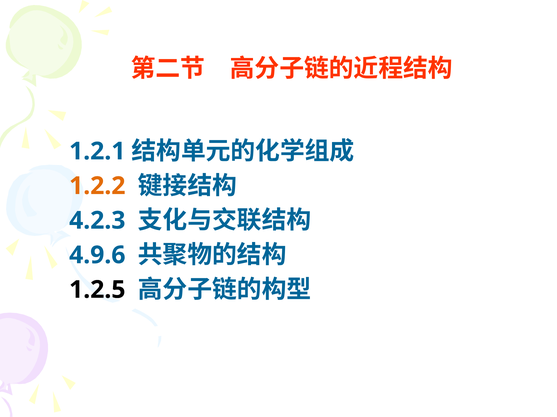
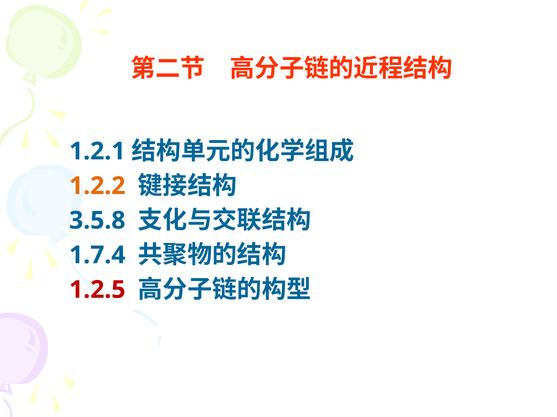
4.2.3: 4.2.3 -> 3.5.8 (97, 221)
4.9.6: 4.9.6 -> 1.7.4 (97, 256)
1.2.5 colour: black -> red (97, 290)
